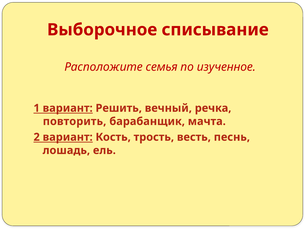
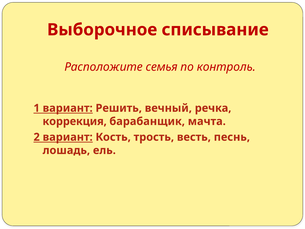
изученное: изученное -> контроль (226, 67)
повторить: повторить -> коррекция (75, 121)
